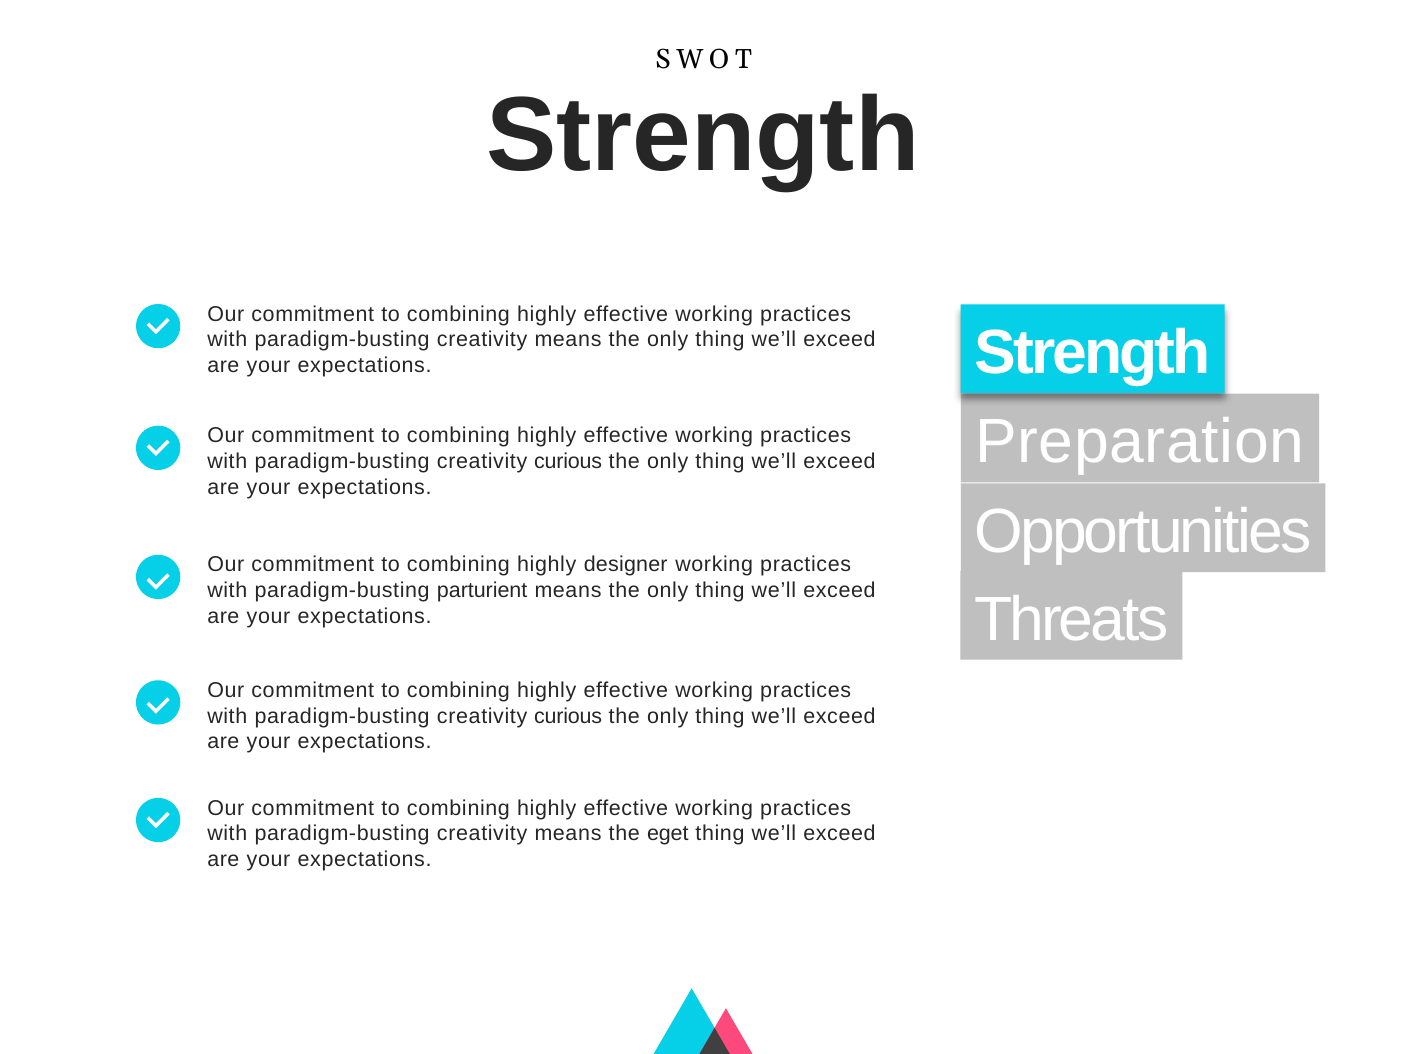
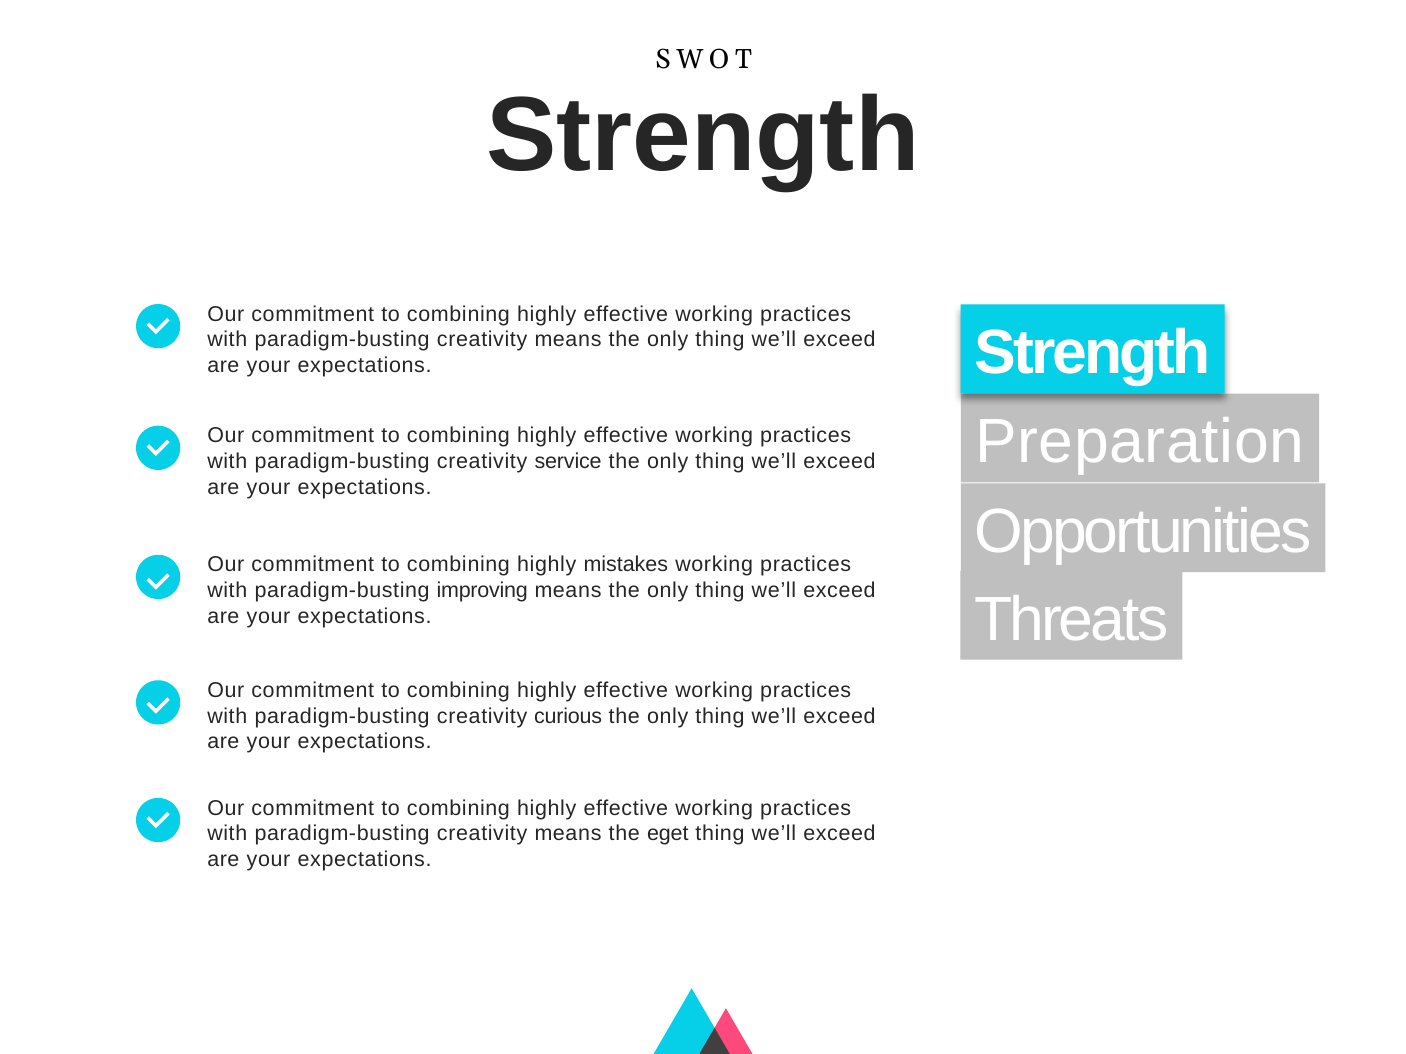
curious: curious -> service (568, 462)
designer: designer -> mistakes (626, 565)
parturient: parturient -> improving (482, 591)
